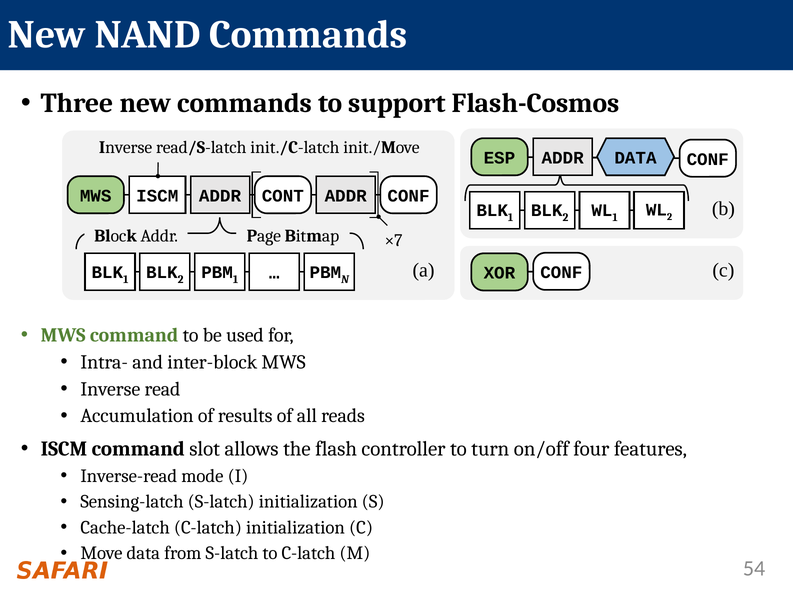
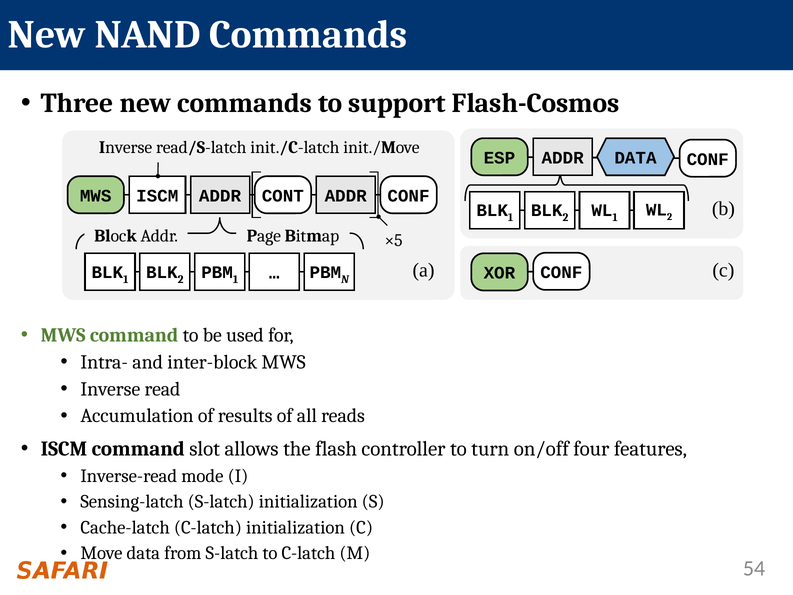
×7: ×7 -> ×5 (394, 240)
